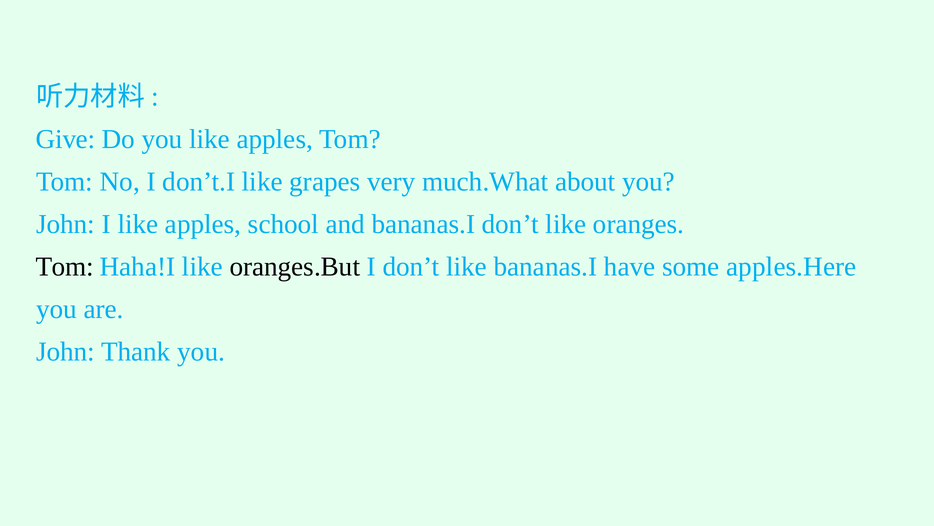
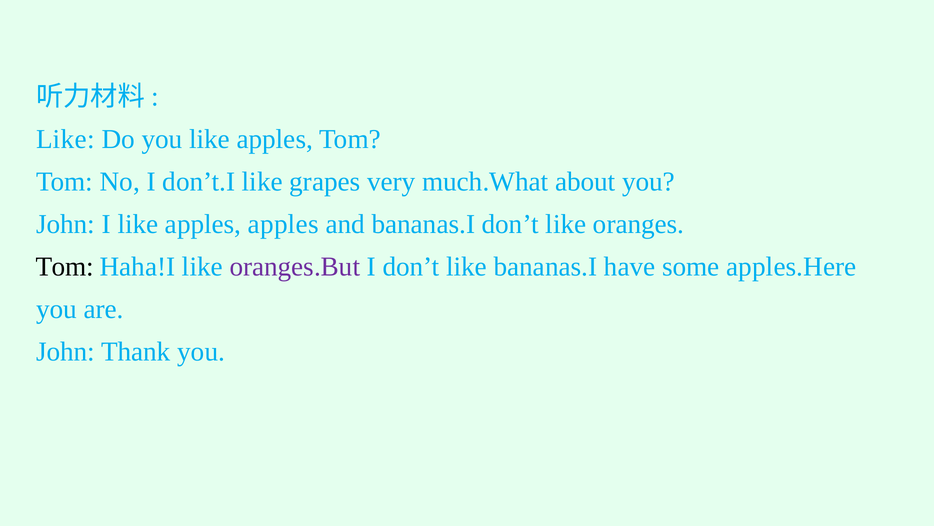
Give: Give -> Like (65, 139)
apples school: school -> apples (283, 224)
oranges.But colour: black -> purple (295, 266)
